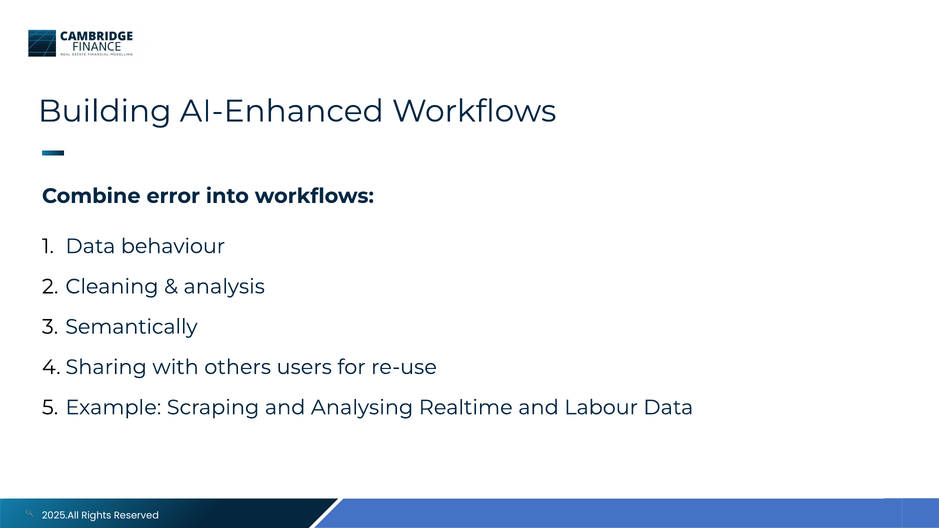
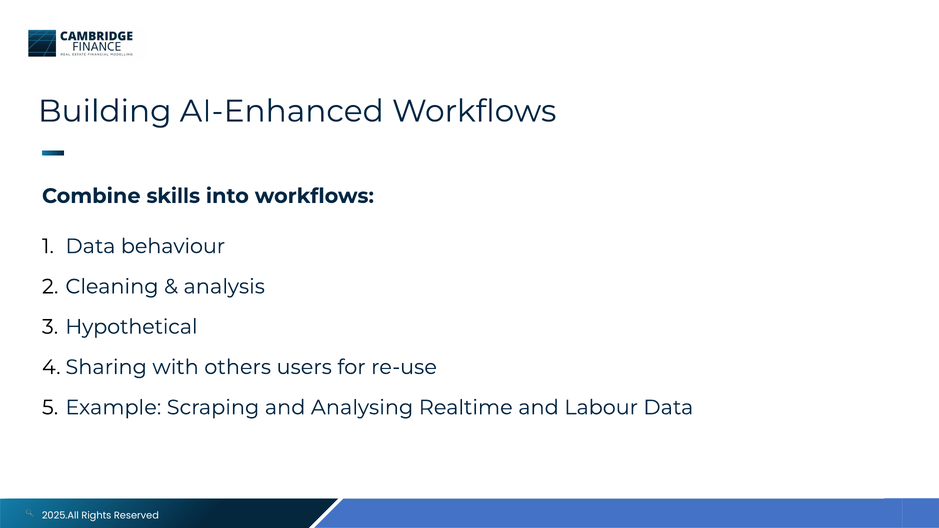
error: error -> skills (173, 196)
Semantically: Semantically -> Hypothetical (131, 327)
